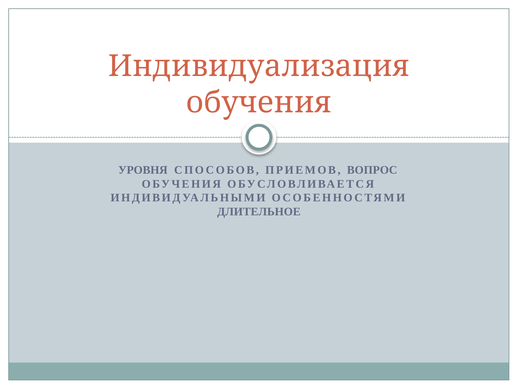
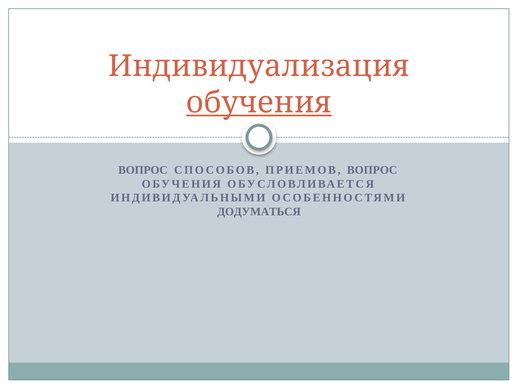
обучения underline: none -> present (259, 102)
УРОВНЯ: УРОВНЯ -> ВОПРОС (143, 170)
ДЛИТЕЛЬНОЕ: ДЛИТЕЛЬНОЕ -> ДОДУМАТЬСЯ (259, 211)
